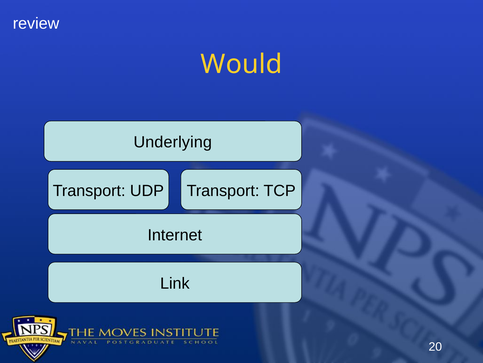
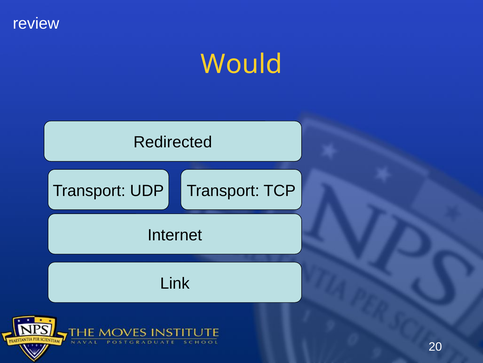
Underlying: Underlying -> Redirected (173, 142)
